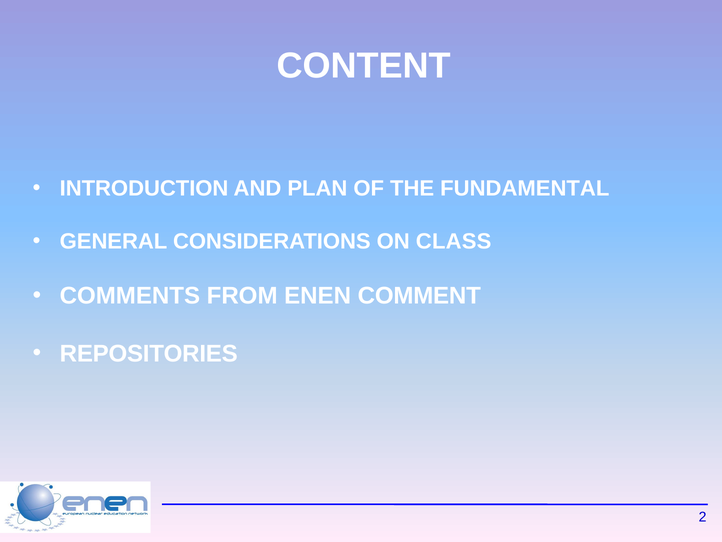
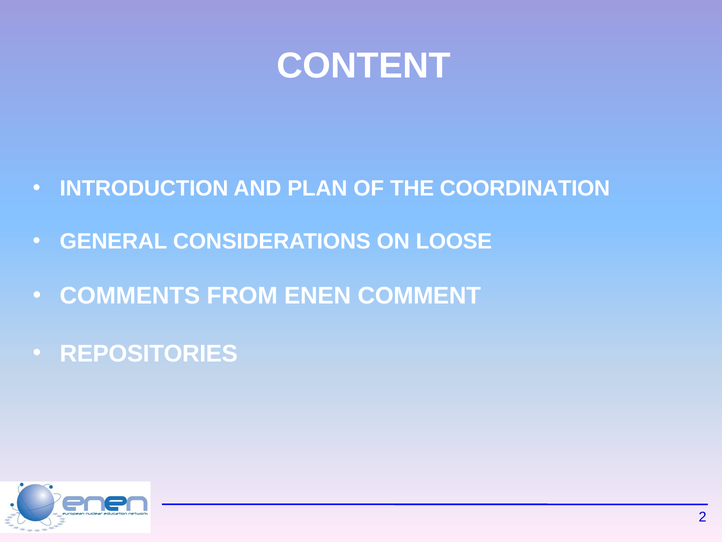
FUNDAMENTAL: FUNDAMENTAL -> COORDINATION (525, 188)
CLASS: CLASS -> LOOSE (454, 241)
